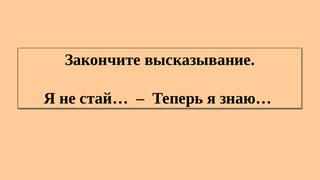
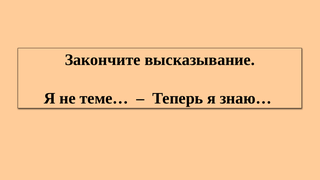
стай…: стай… -> теме… (104, 98)
